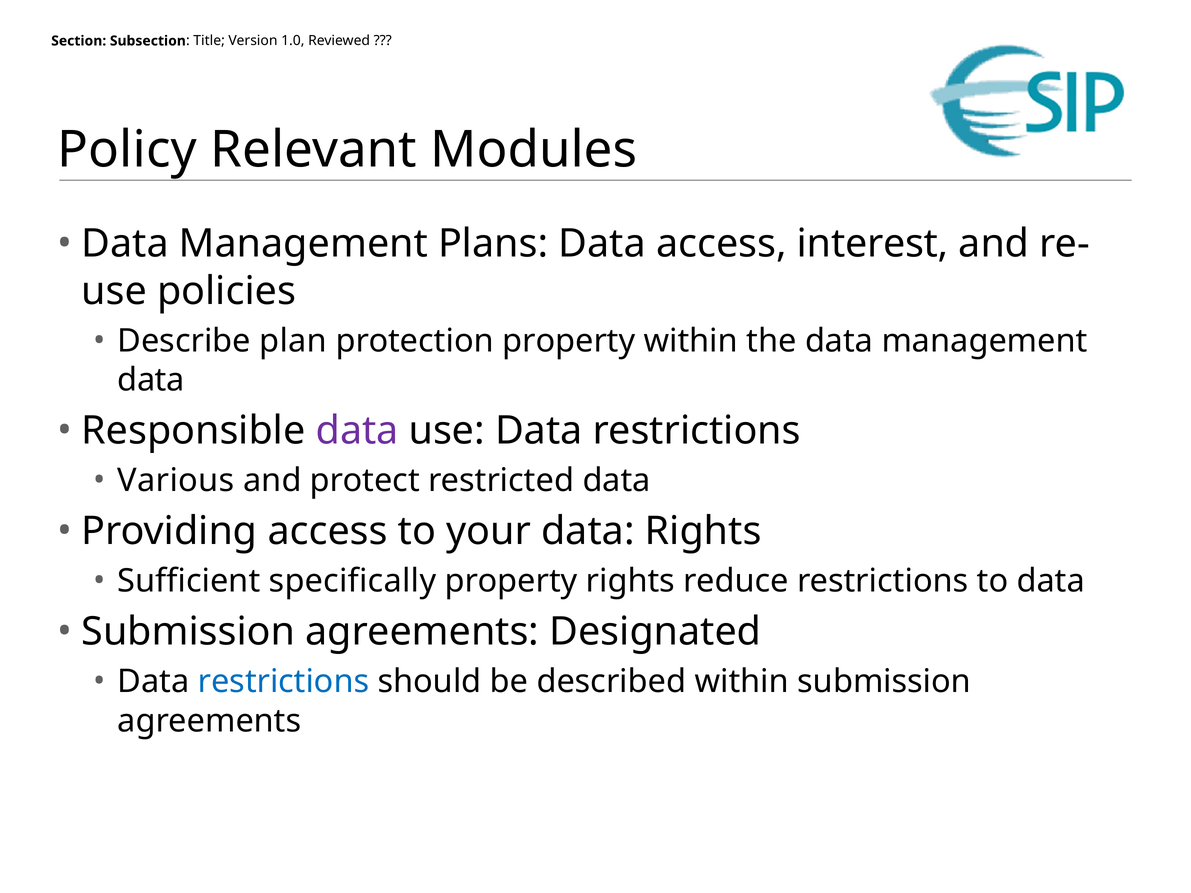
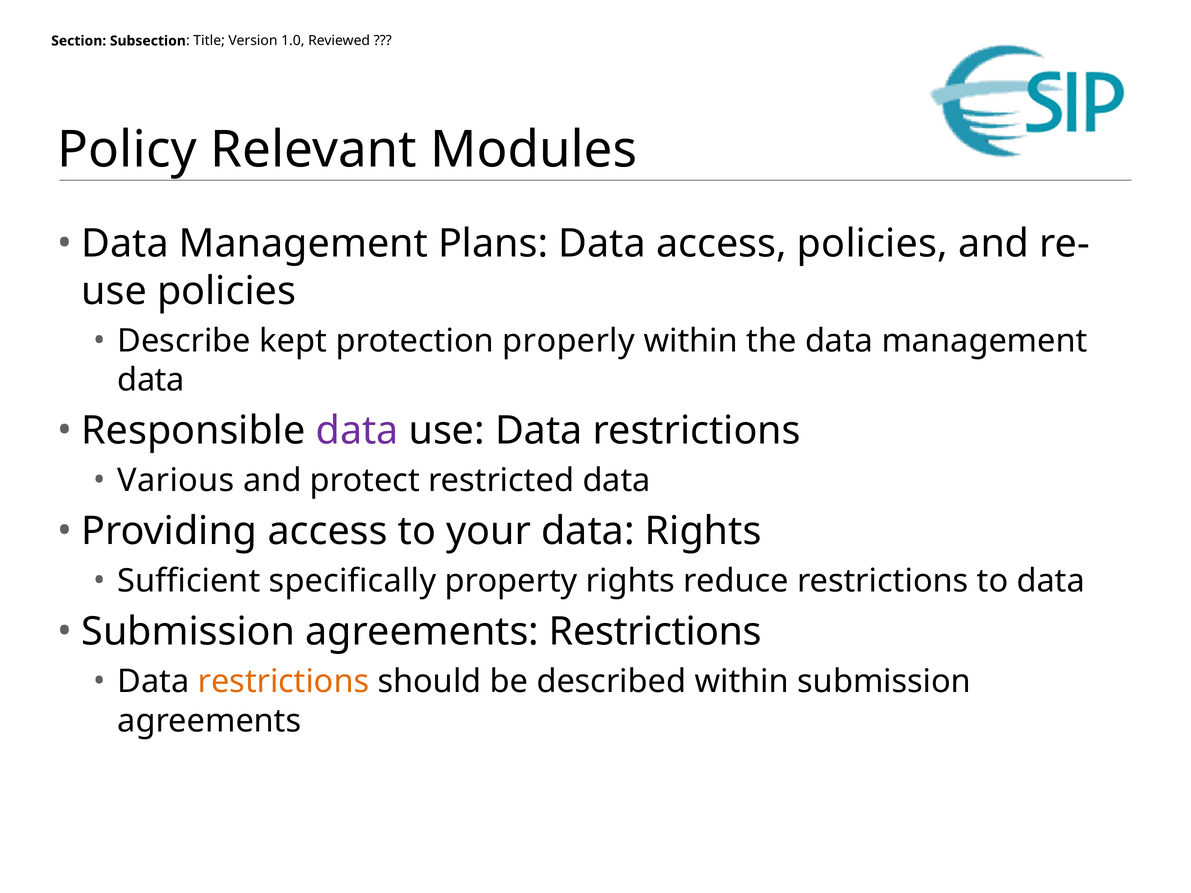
access interest: interest -> policies (872, 244)
plan: plan -> kept (293, 341)
protection property: property -> properly (569, 341)
agreements Designated: Designated -> Restrictions (655, 632)
restrictions colour: blue -> orange (284, 682)
